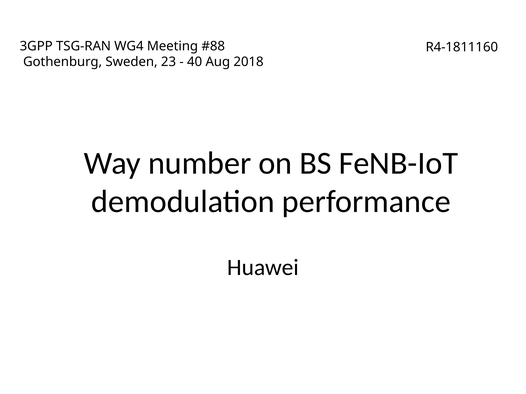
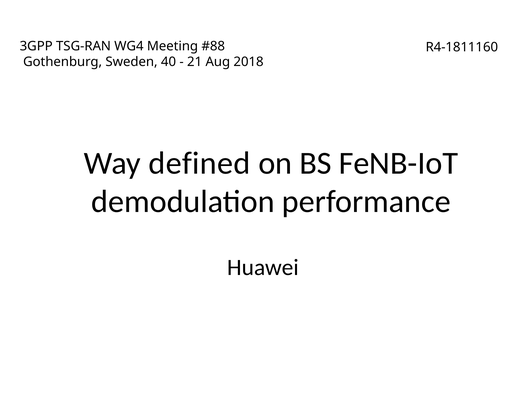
23: 23 -> 40 (169, 62)
40: 40 -> 21 (195, 62)
number: number -> defined (199, 163)
